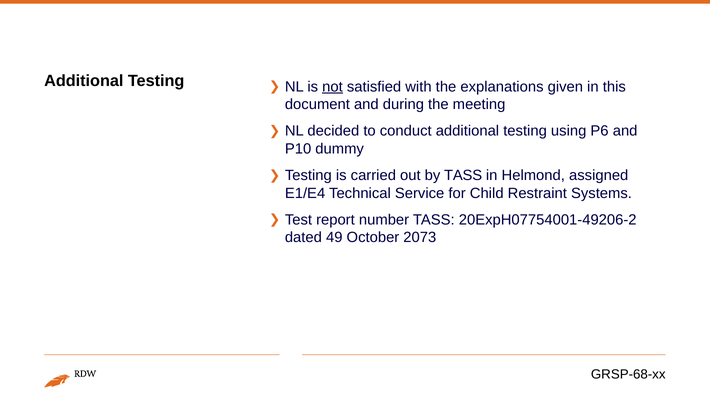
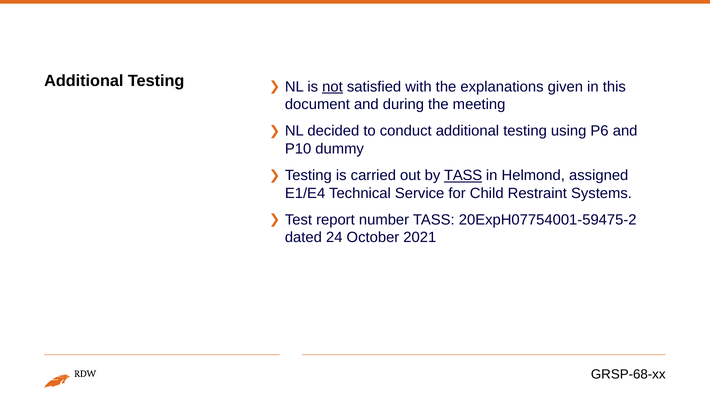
TASS underline: none -> present (463, 176)
20ExpH07754001-49206-2: 20ExpH07754001-49206-2 -> 20ExpH07754001-59475-2 (548, 220)
49: 49 -> 24 (334, 238)
2073: 2073 -> 2021 (420, 238)
